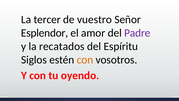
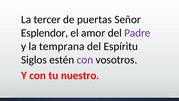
vuestro: vuestro -> puertas (94, 19)
recatados: recatados -> temprana (62, 46)
con colour: orange -> purple (85, 60)
oyendo: oyendo -> nuestro (80, 75)
